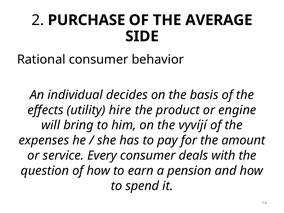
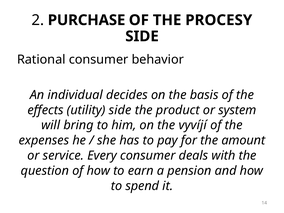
AVERAGE: AVERAGE -> PROCESY (219, 20)
utility hire: hire -> side (120, 110)
engine: engine -> system (237, 110)
